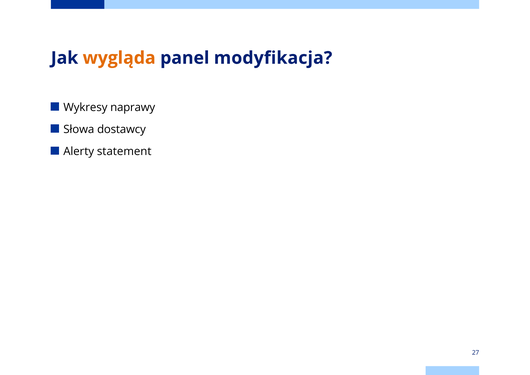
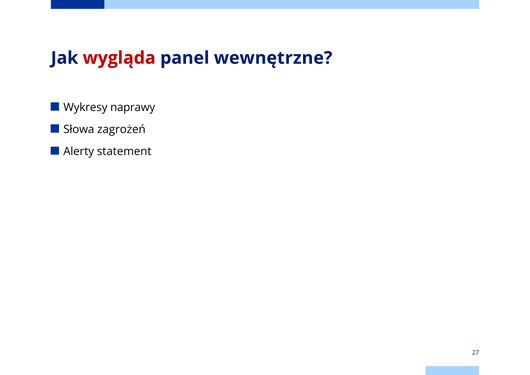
wygląda colour: orange -> red (119, 58)
modyfikacja: modyfikacja -> wewnętrzne (273, 58)
dostawcy: dostawcy -> zagrożeń (121, 129)
